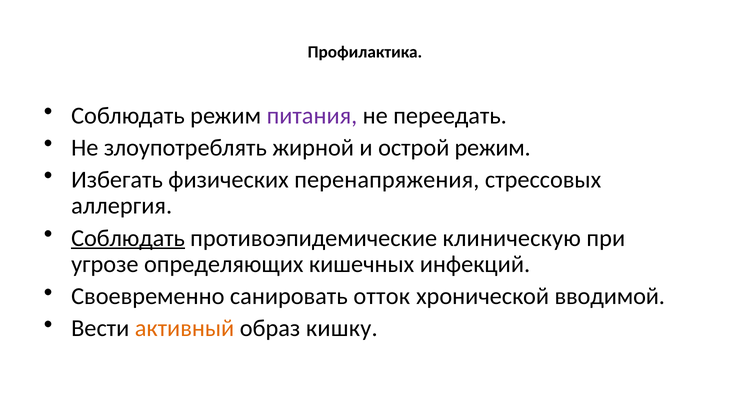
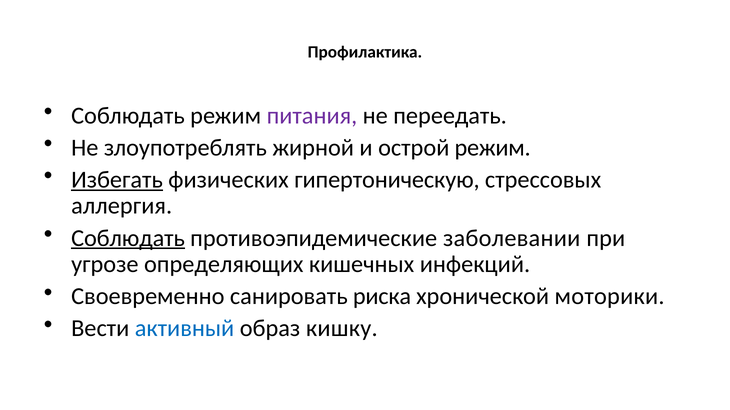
Избегать underline: none -> present (117, 180)
перенапряжения: перенапряжения -> гипертоническую (387, 180)
клиническую: клиническую -> заболевании (512, 238)
отток: отток -> риска (382, 297)
вводимой: вводимой -> моторики (610, 297)
активный colour: orange -> blue (185, 329)
